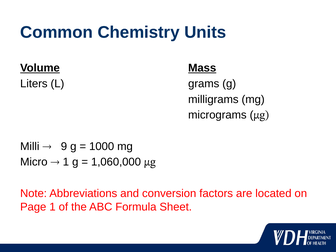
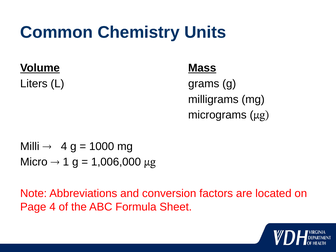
9: 9 -> 4 (64, 146)
1,060,000: 1,060,000 -> 1,006,000 (116, 162)
Page 1: 1 -> 4 (53, 207)
